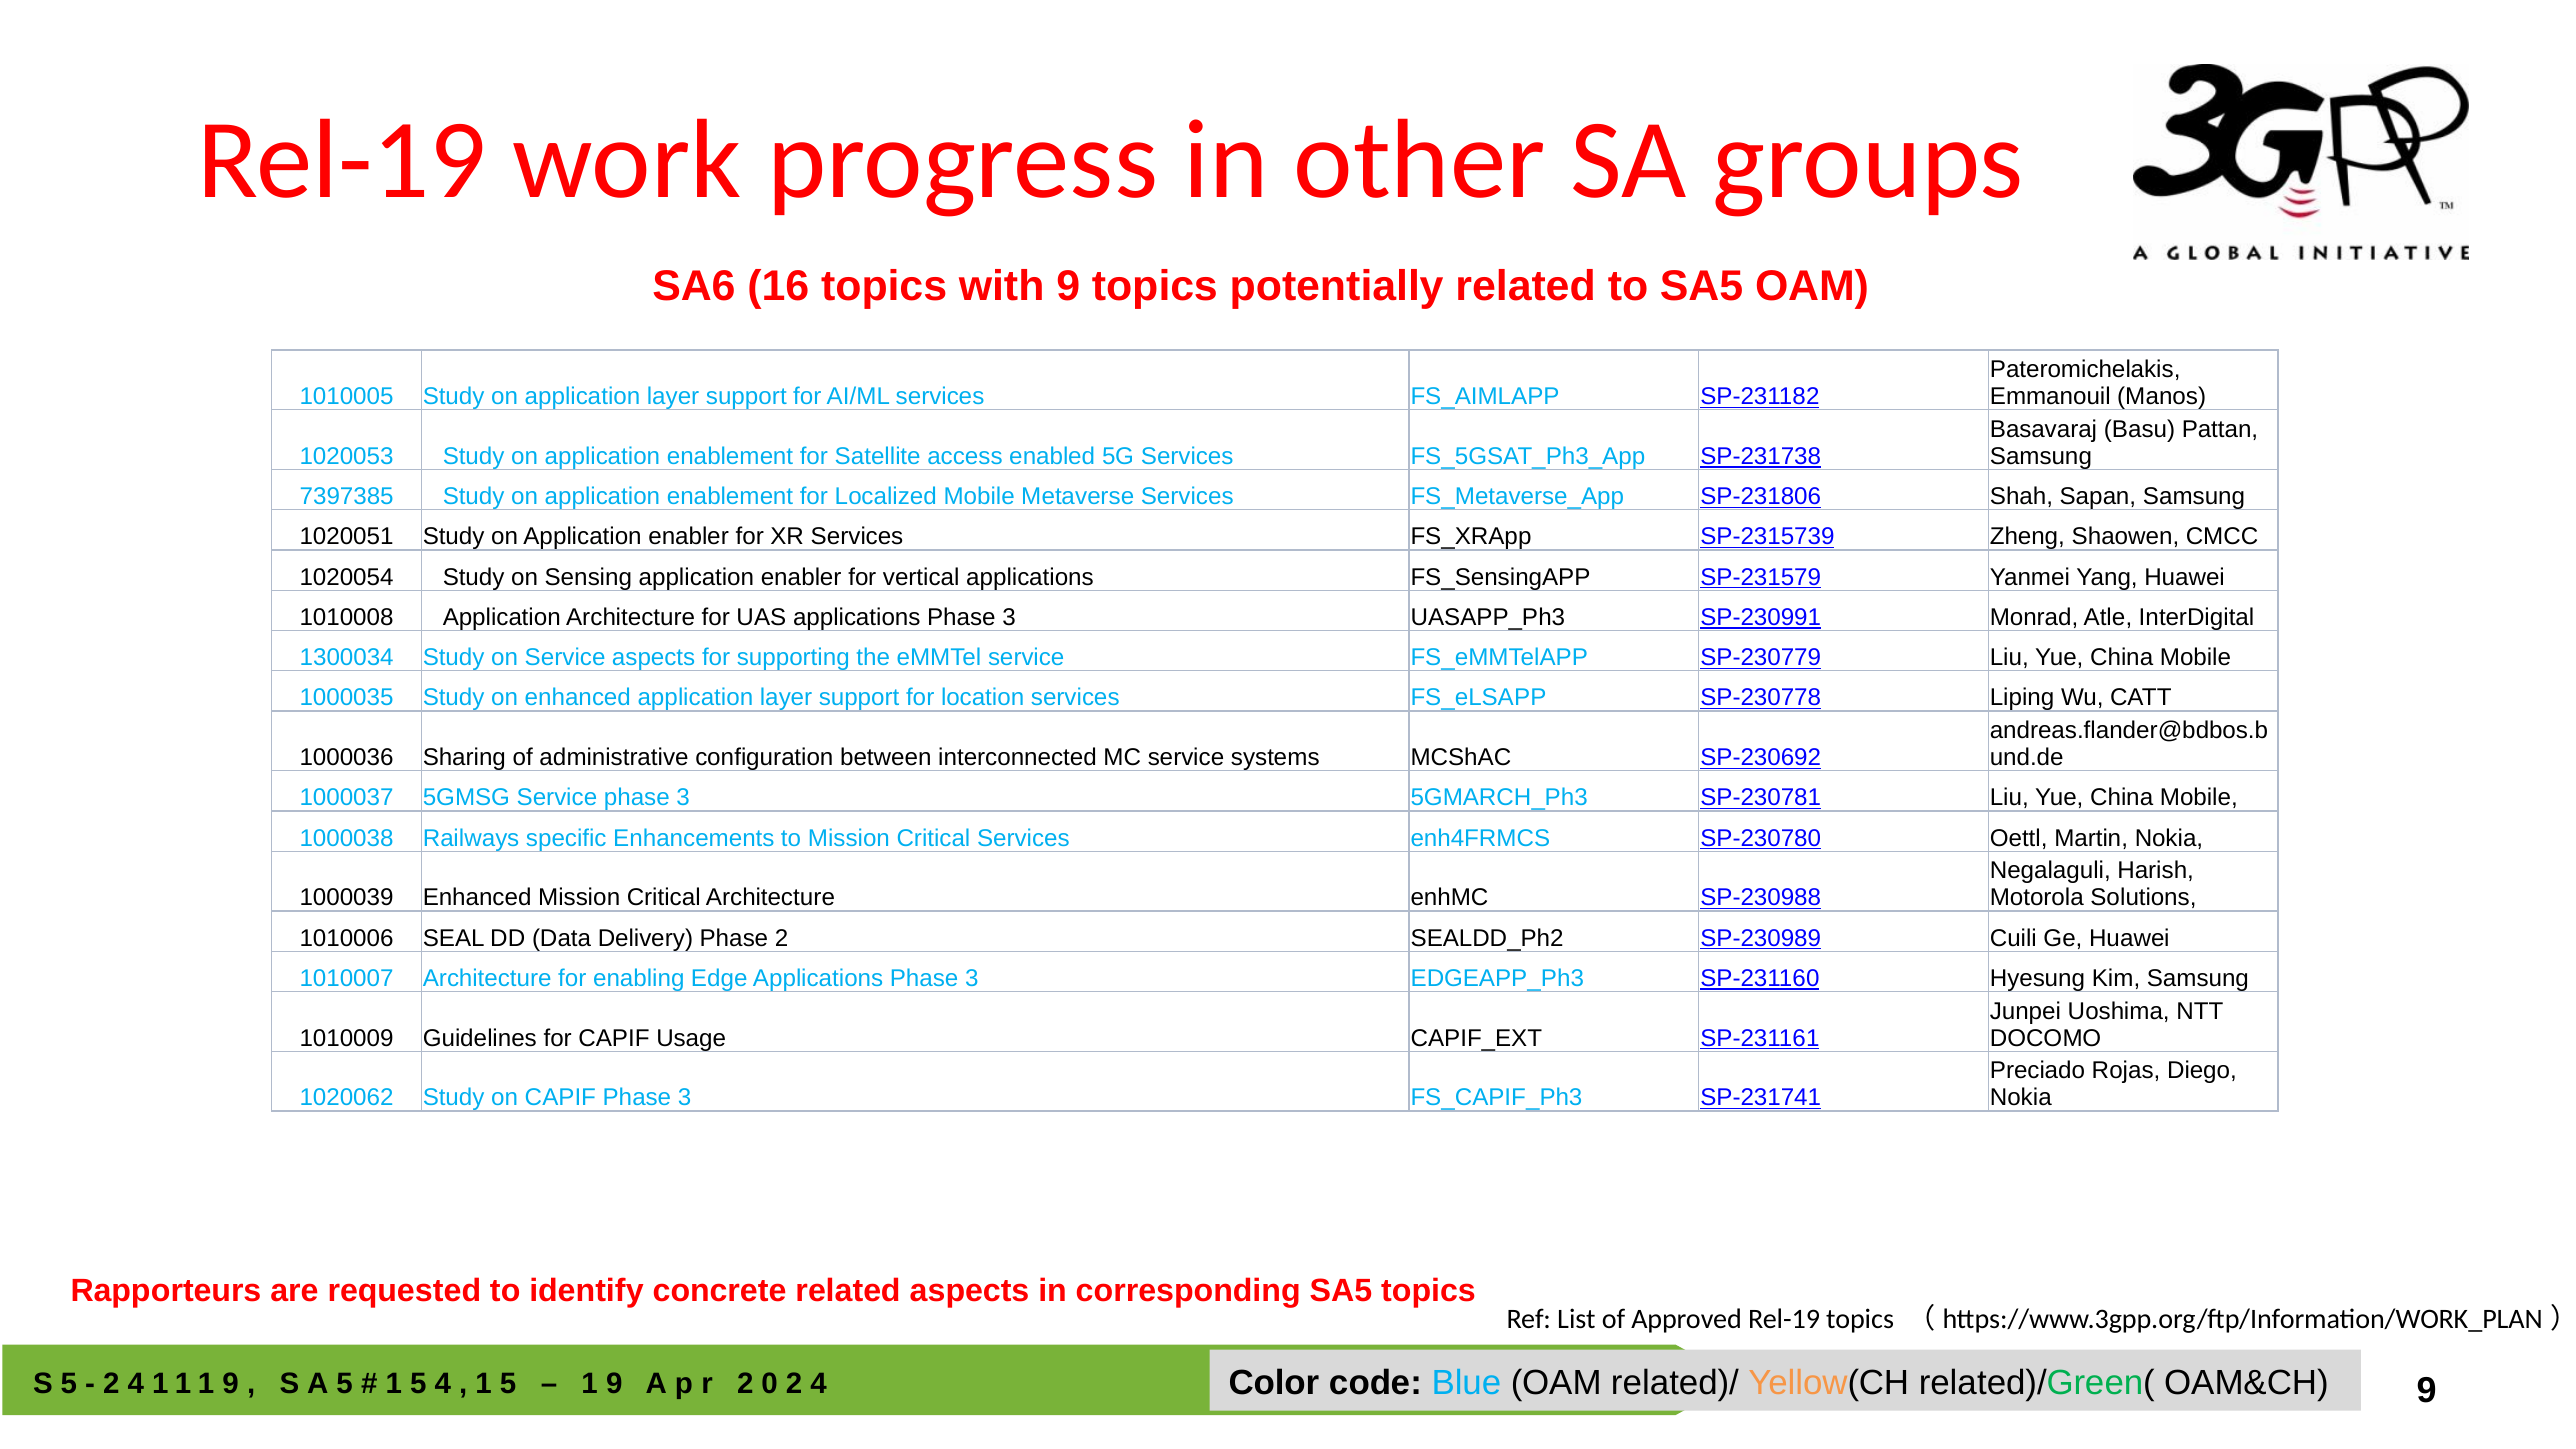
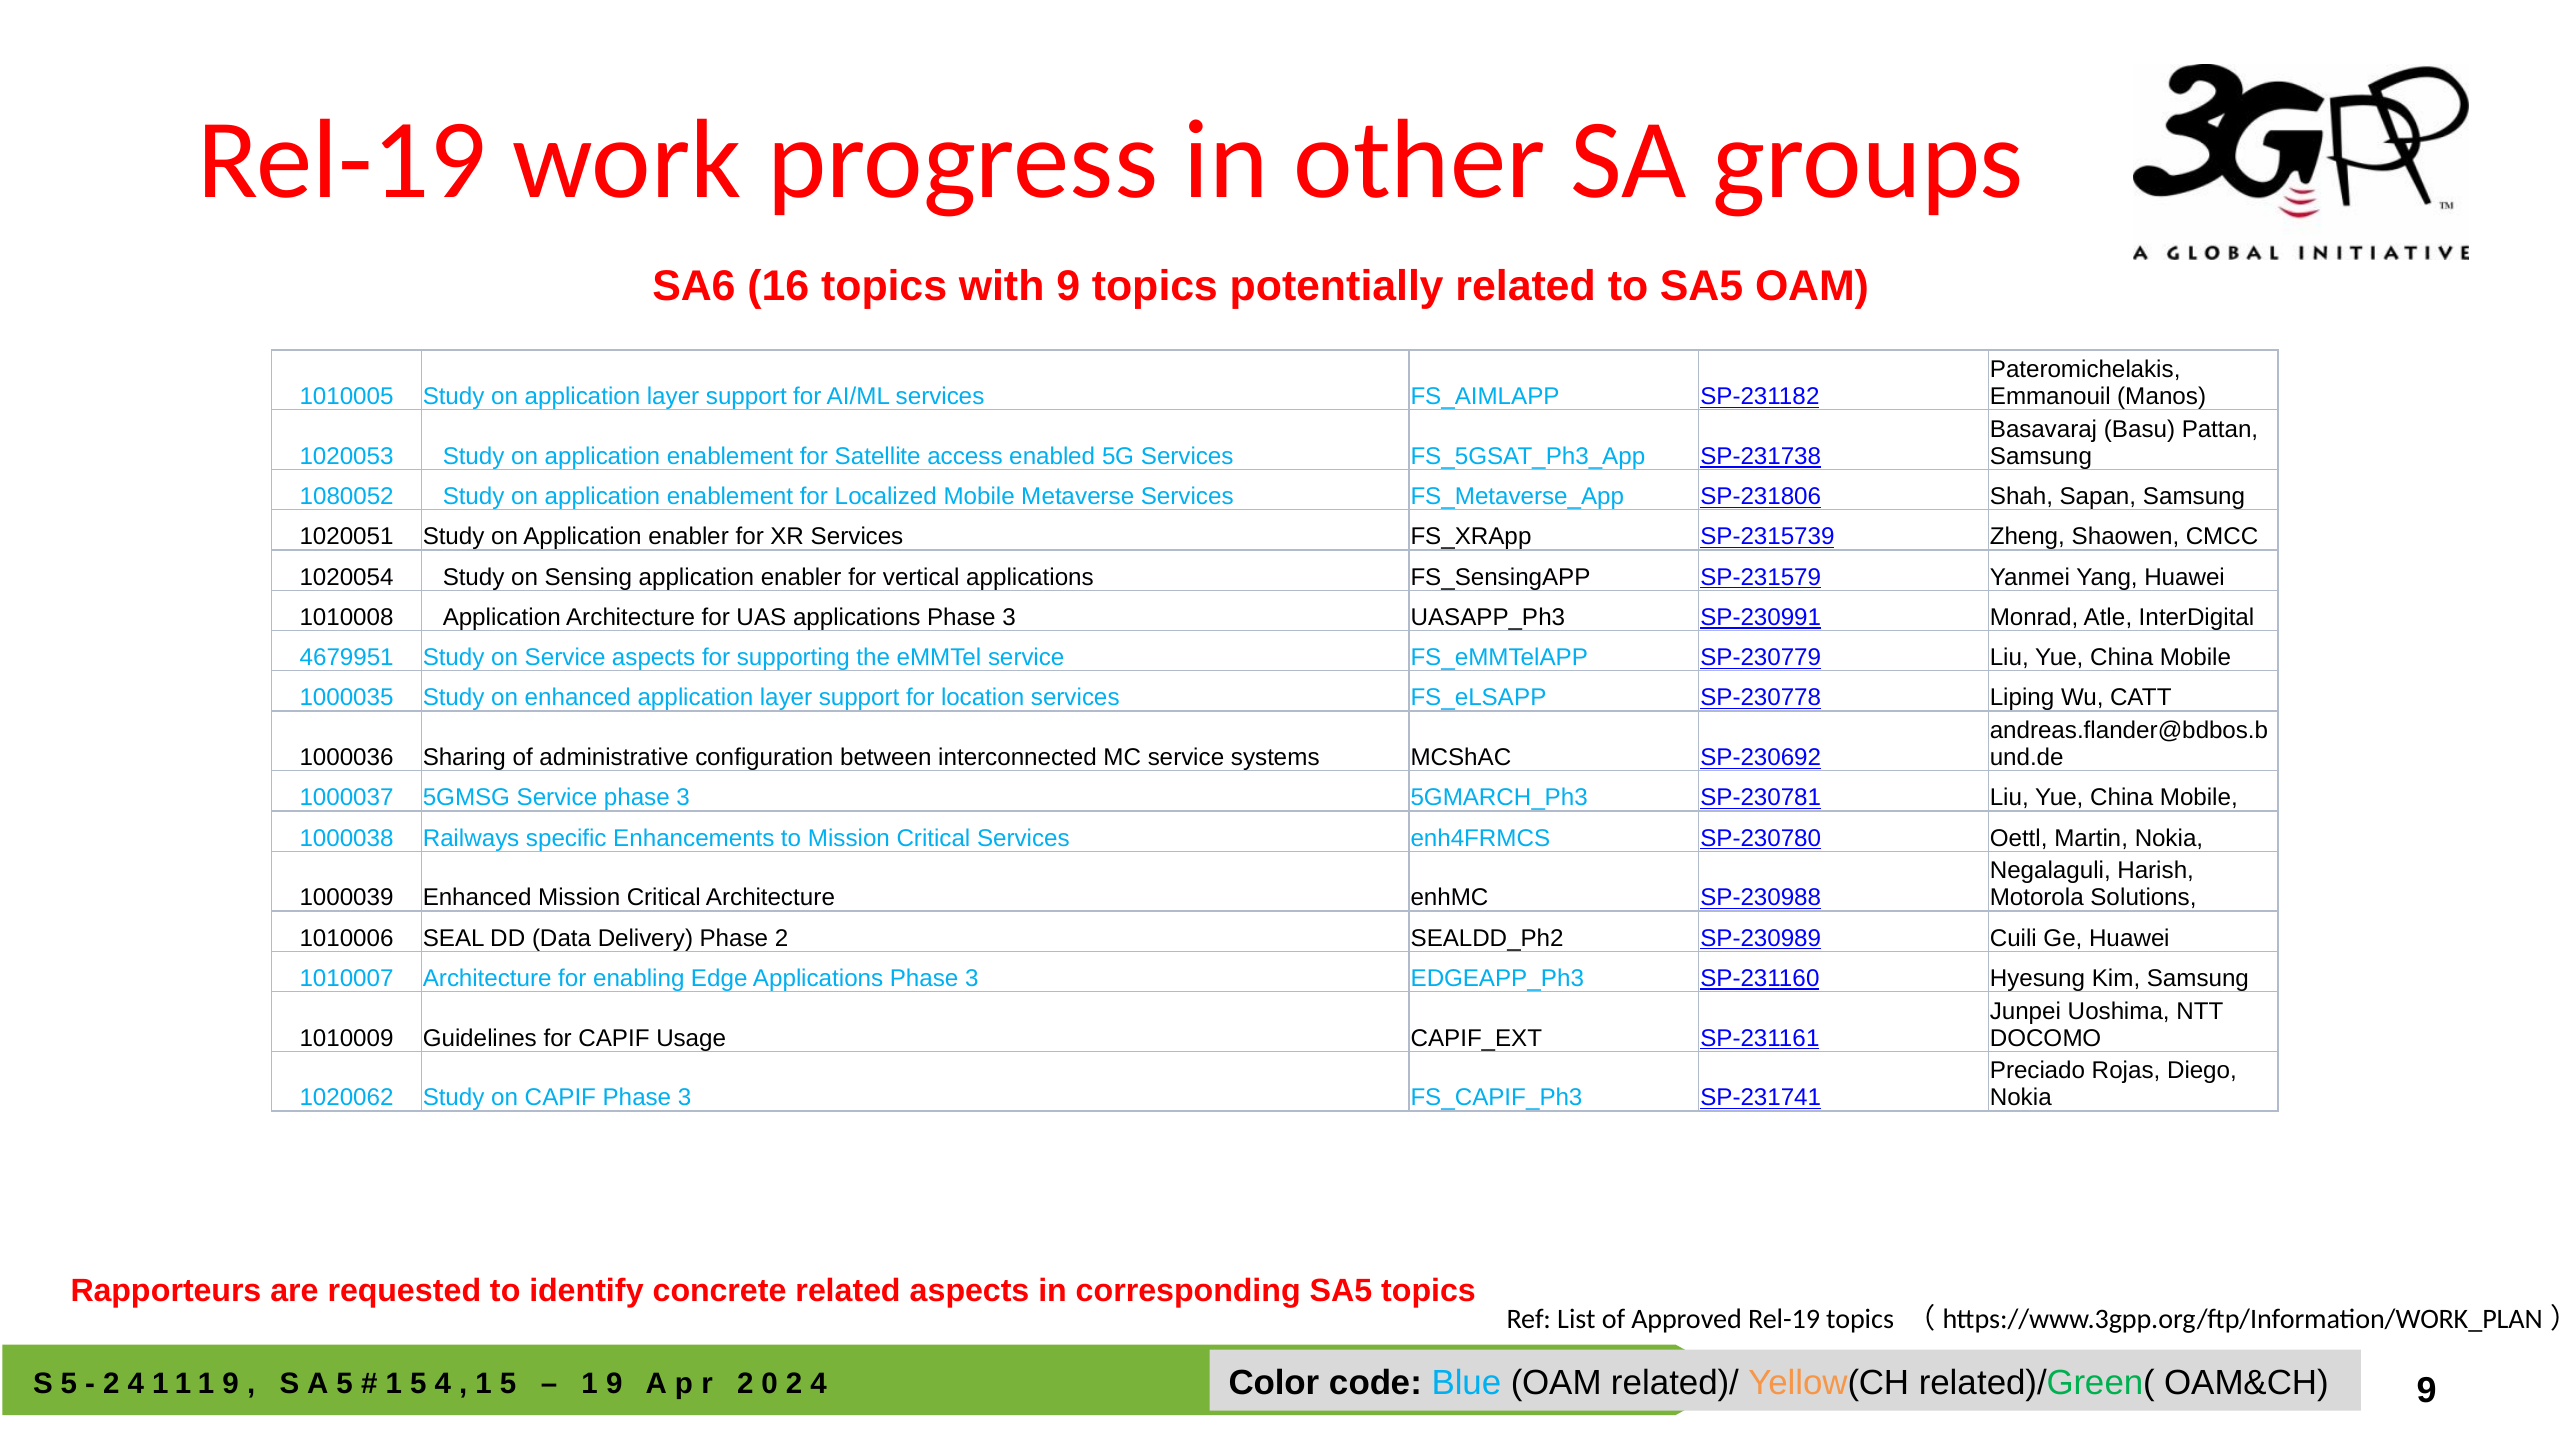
7397385: 7397385 -> 1080052 (347, 497)
1300034: 1300034 -> 4679951 (347, 658)
